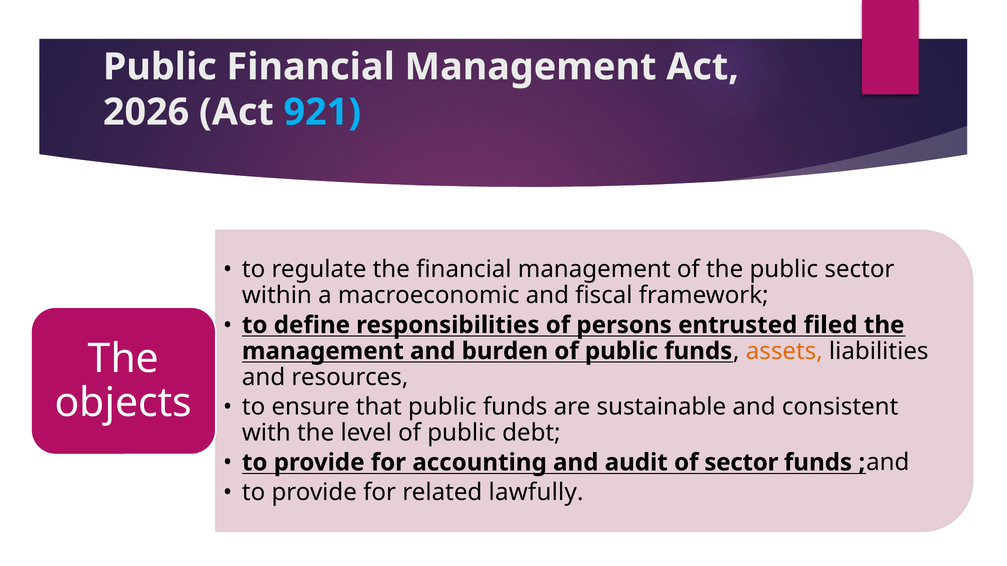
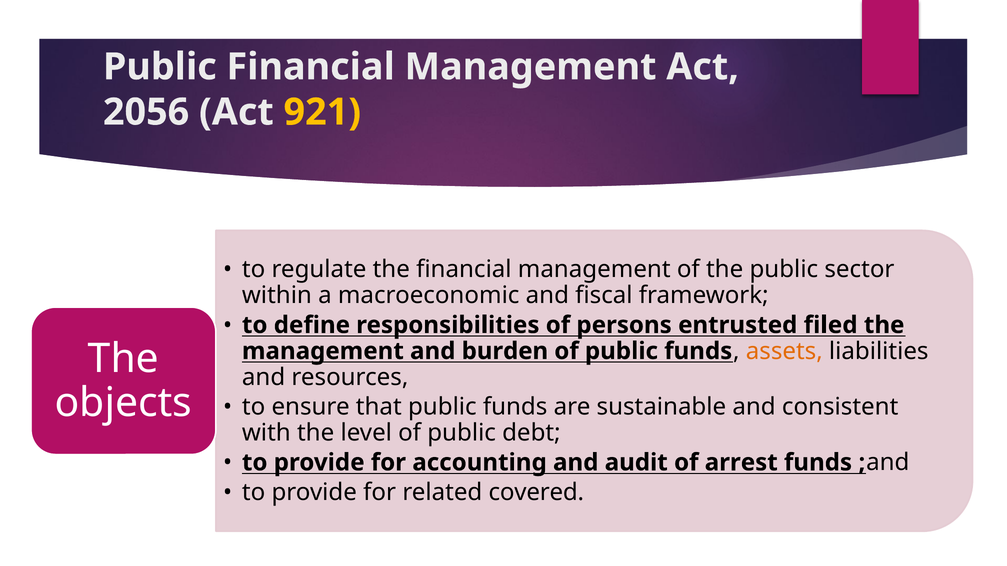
2026: 2026 -> 2056 (146, 112)
921 colour: light blue -> yellow (322, 112)
of sector: sector -> arrest (741, 463)
lawfully: lawfully -> covered (536, 492)
